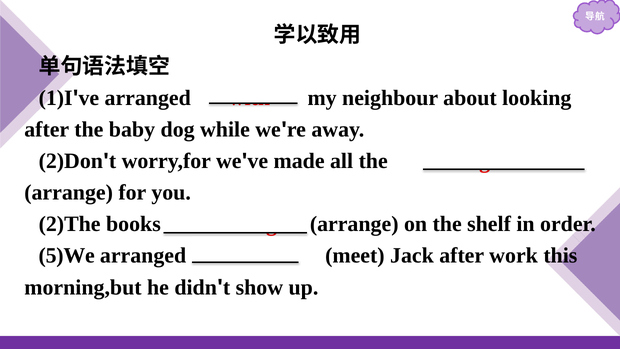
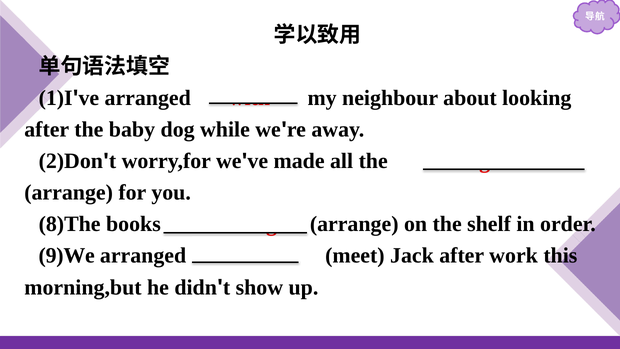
2)The: 2)The -> 8)The (70, 224)
5)We: 5)We -> 9)We (67, 256)
